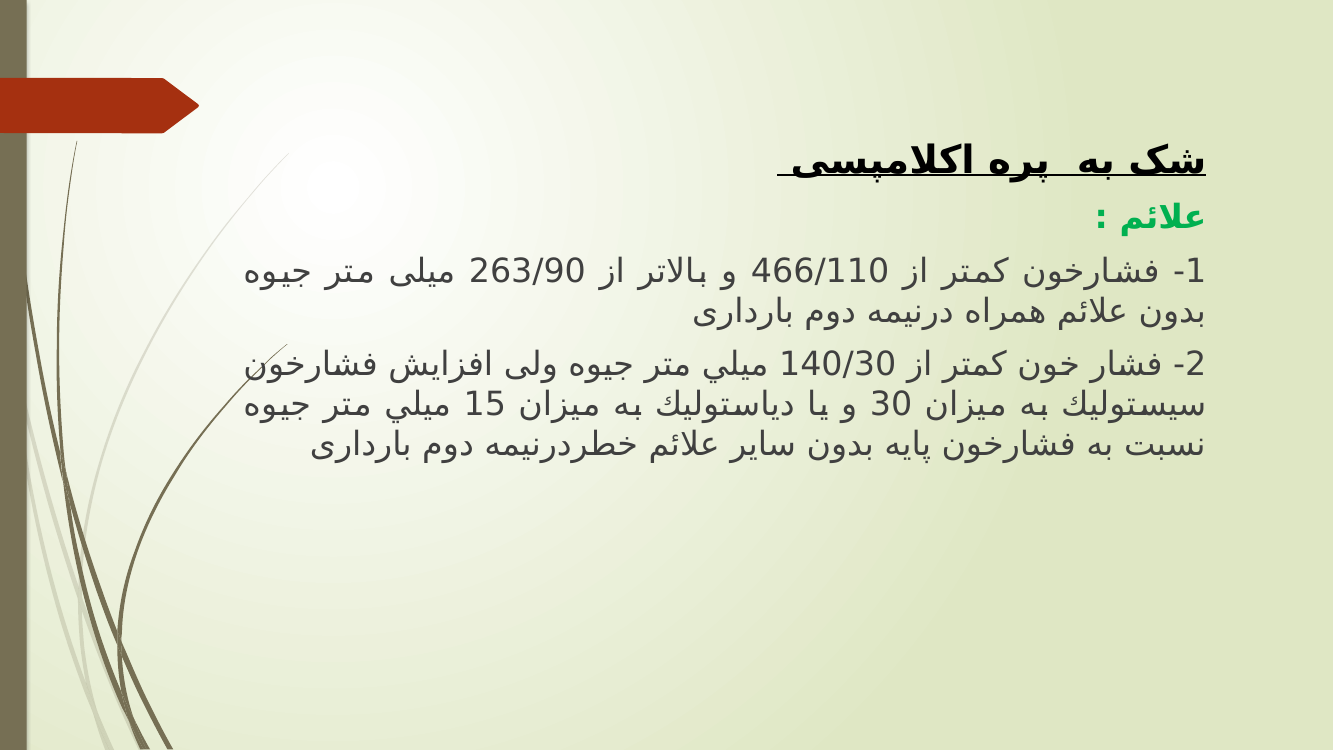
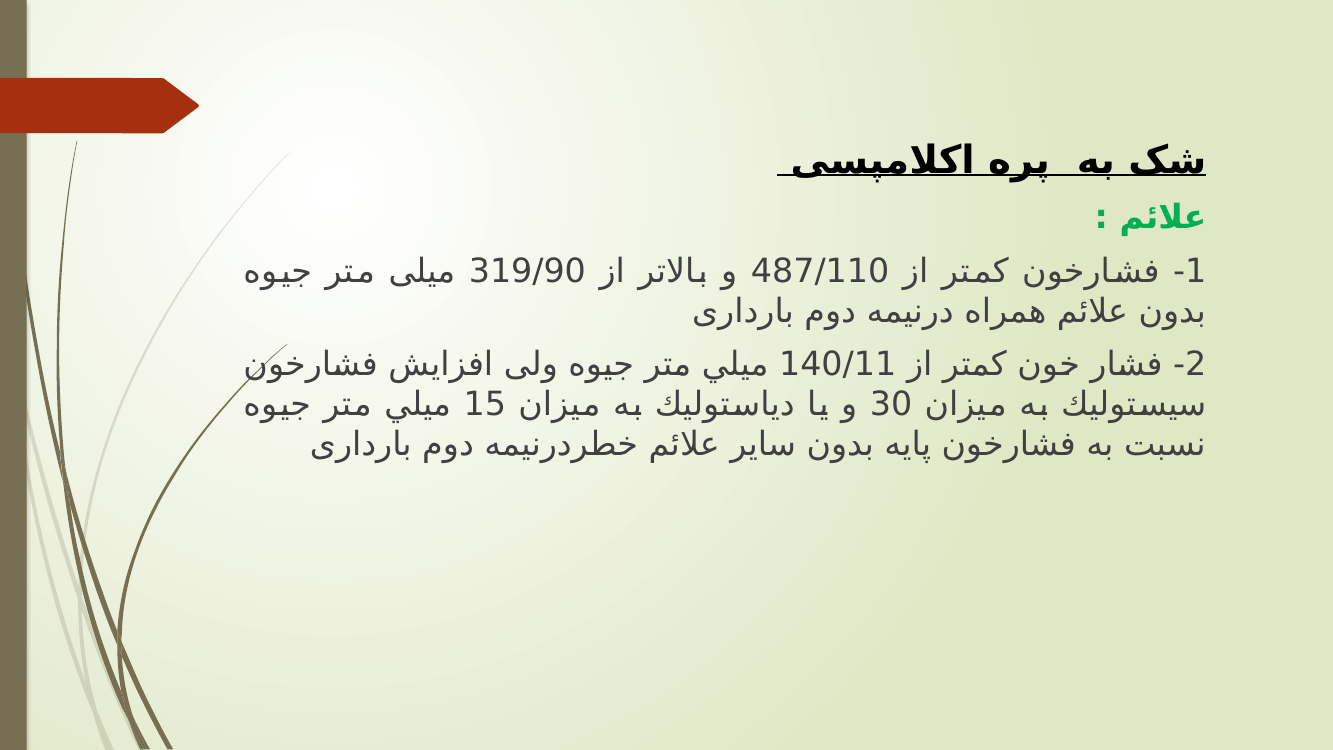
263/90: 263/90 -> 319/90 (527, 271)
466/110: 466/110 -> 487/110 (820, 271)
140/30: 140/30 -> 140/11 (838, 365)
